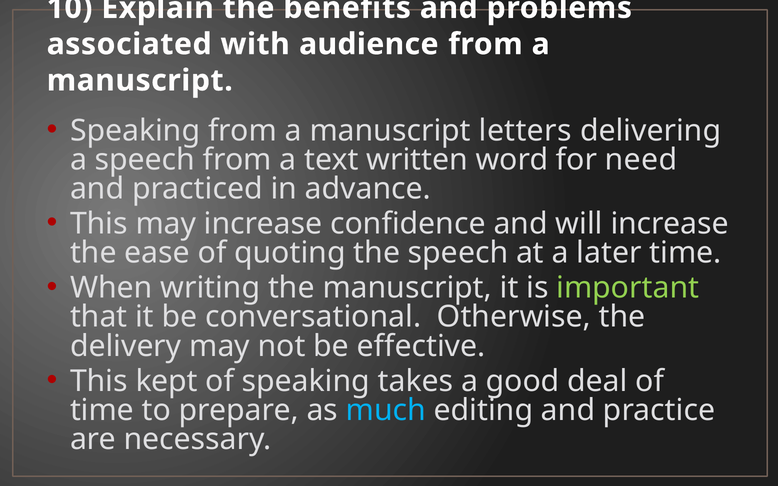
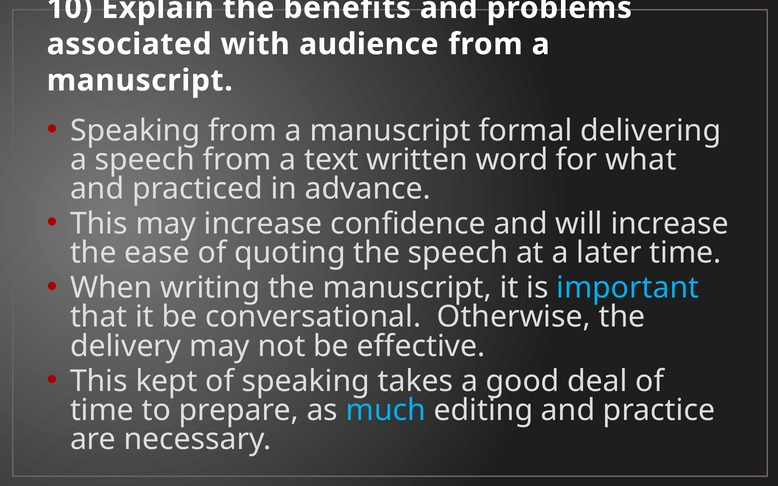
letters: letters -> formal (525, 131)
need: need -> what (641, 160)
important colour: light green -> light blue (628, 288)
